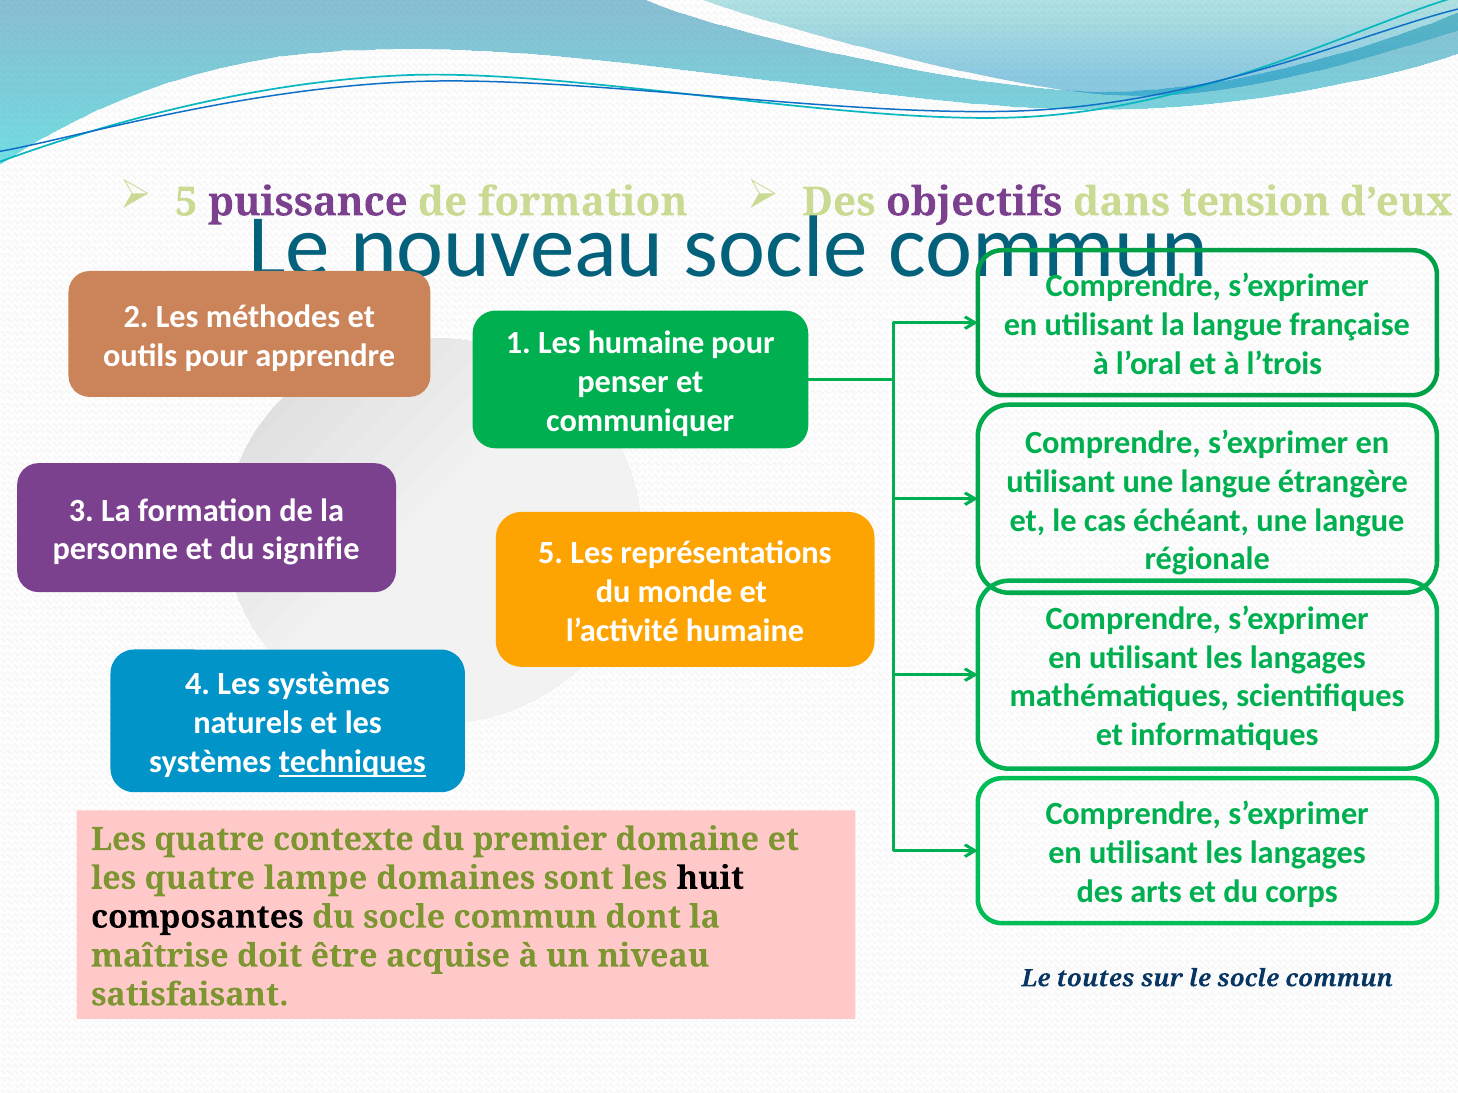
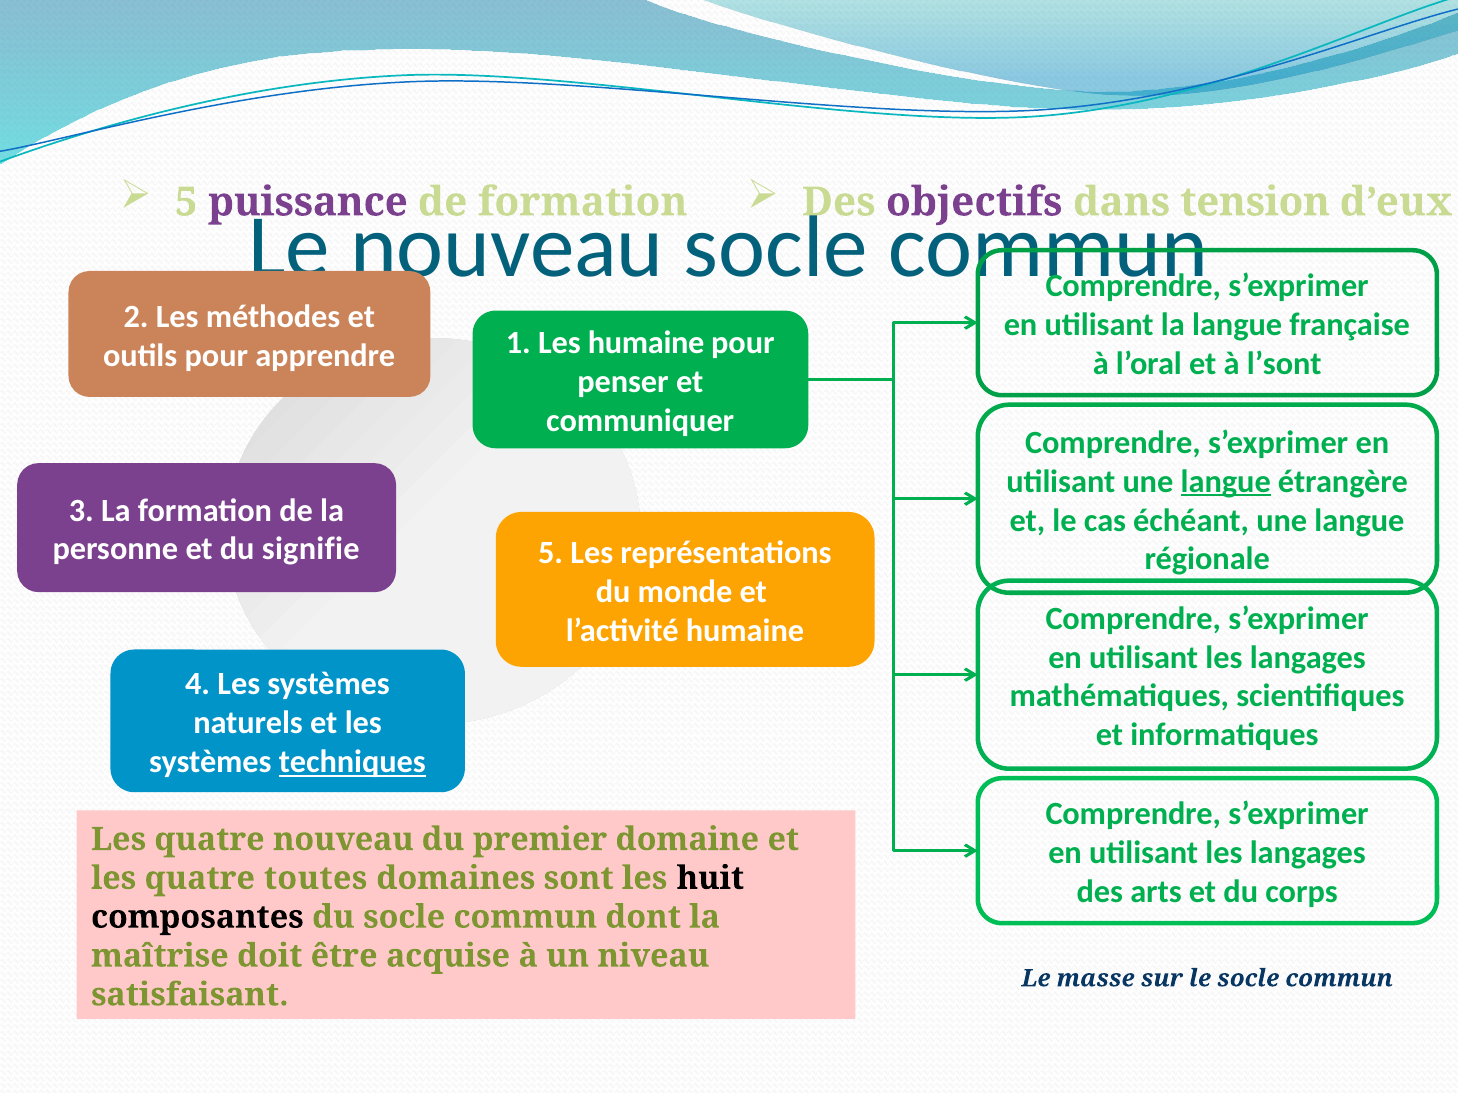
l’trois: l’trois -> l’sont (1284, 364)
langue underline: none -> present (1226, 482)
quatre contexte: contexte -> nouveau (343, 840)
lampe: lampe -> toutes (316, 879)
toutes: toutes -> masse (1096, 979)
